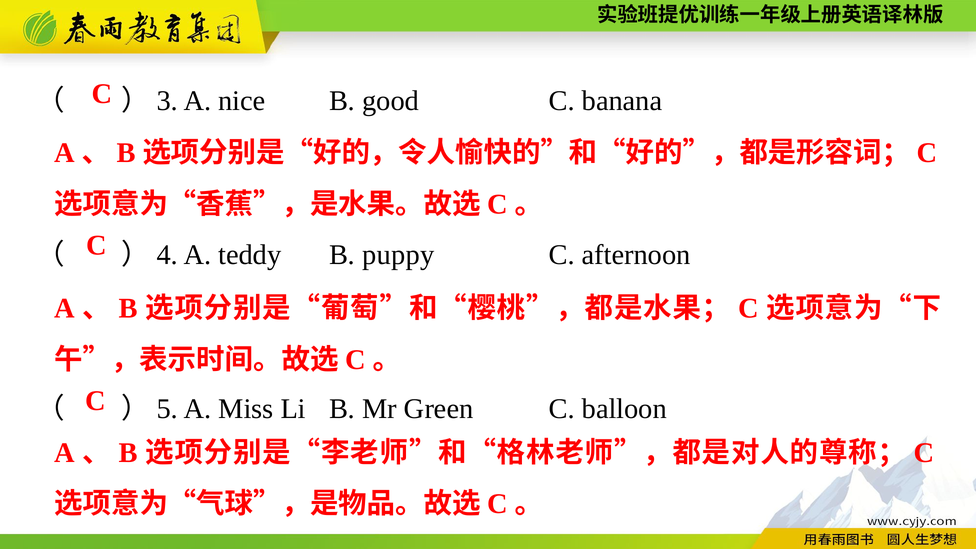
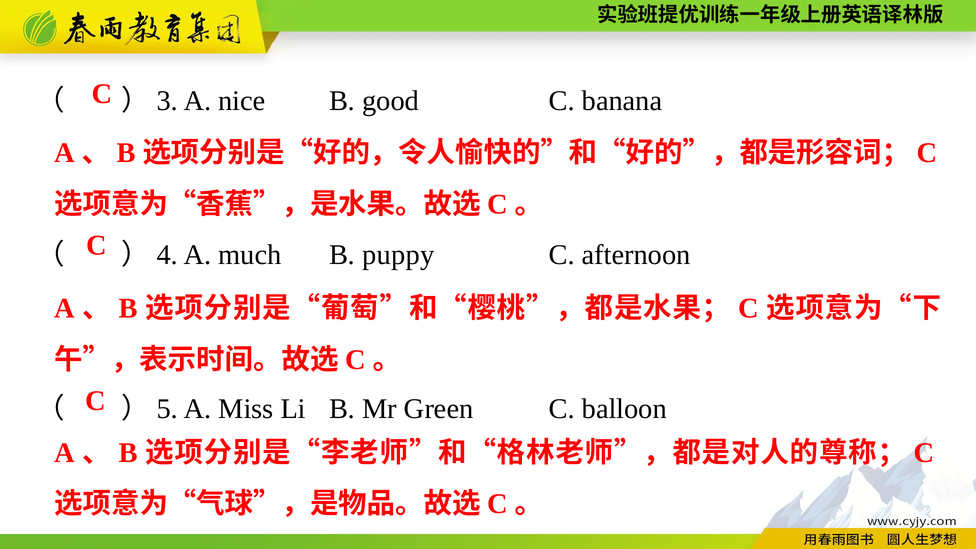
teddy: teddy -> much (250, 255)
